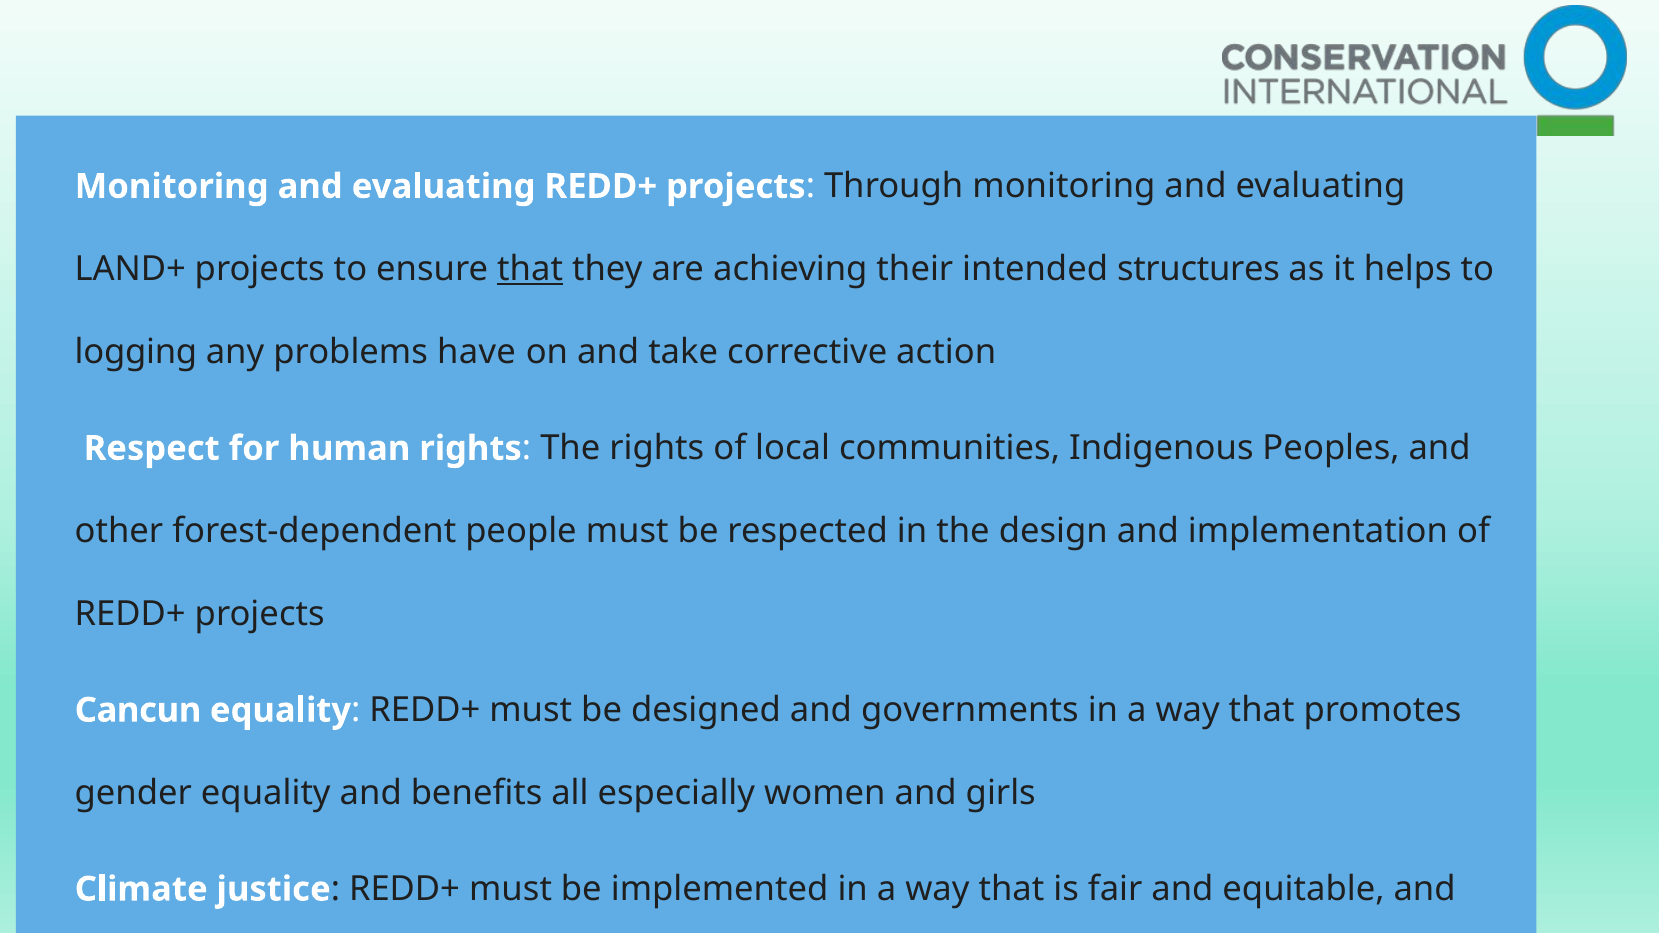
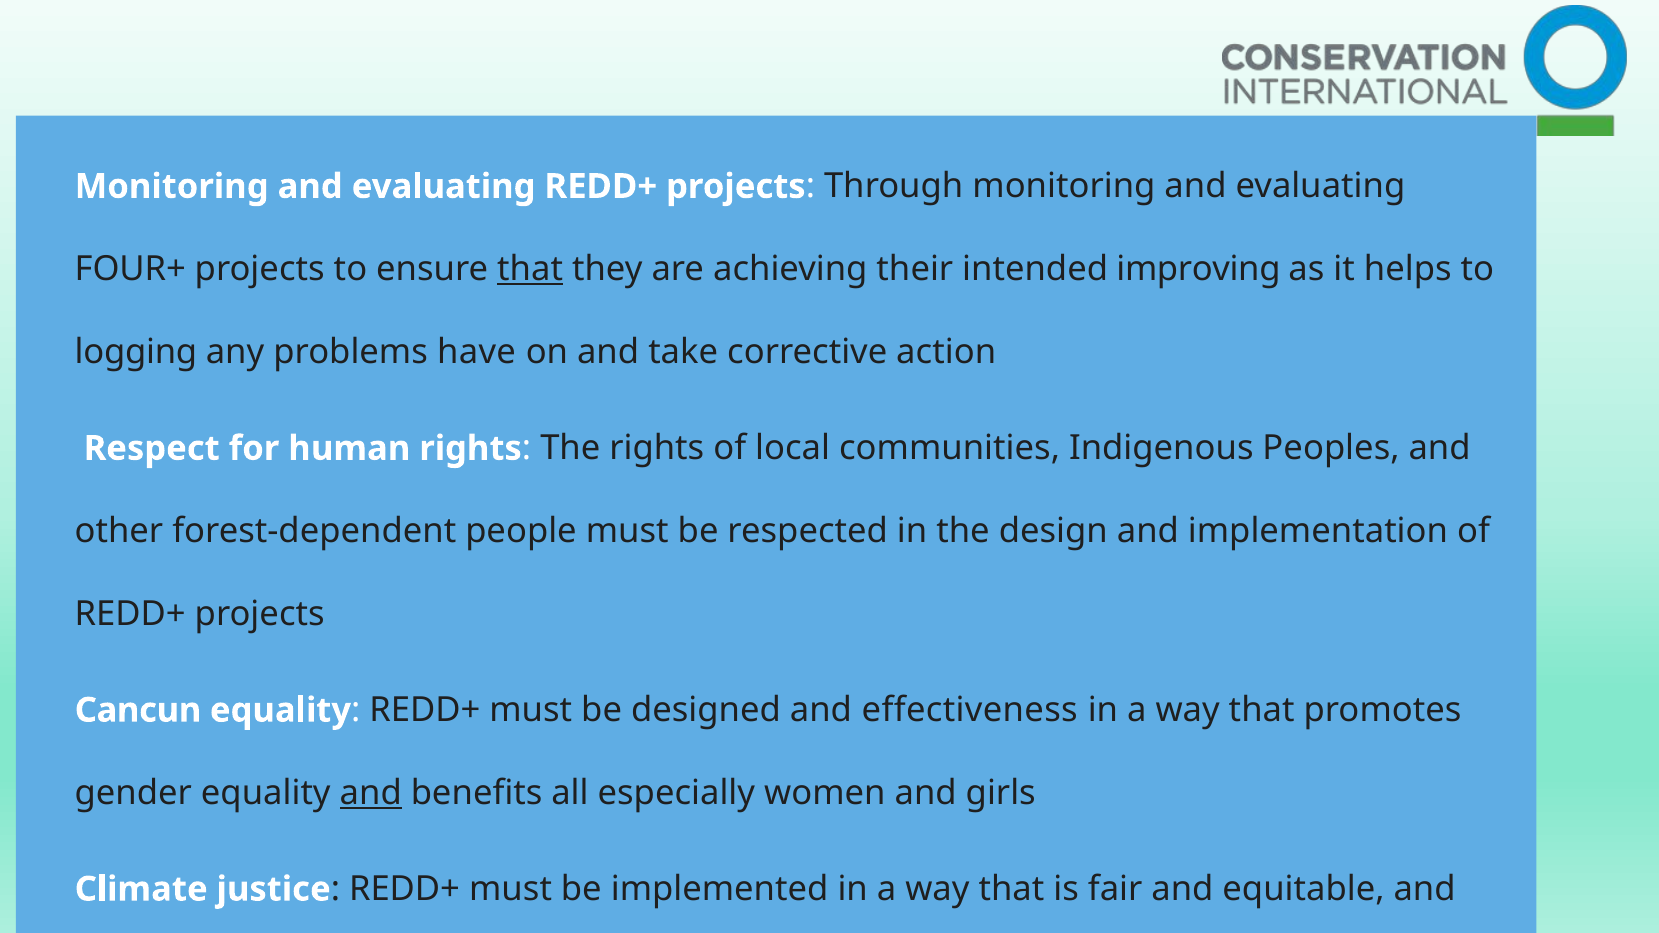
LAND+: LAND+ -> FOUR+ (130, 270)
structures: structures -> improving (1198, 270)
governments: governments -> effectiveness (970, 710)
and underline: none -> present (371, 793)
